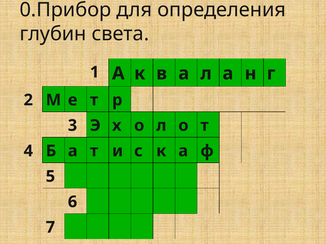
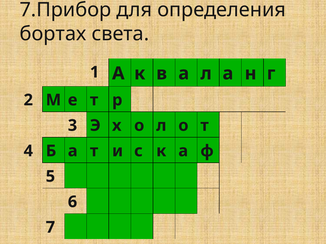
0.Прибор: 0.Прибор -> 7.Прибор (65, 10)
глубин: глубин -> бортах (53, 34)
